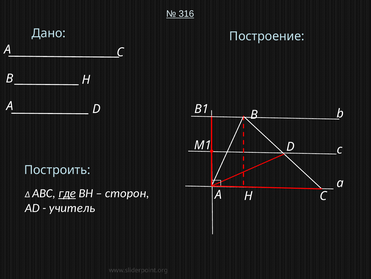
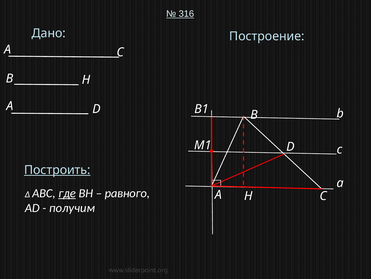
Построить underline: none -> present (57, 170)
сторон: сторон -> равного (127, 193)
учитель: учитель -> получим (72, 208)
